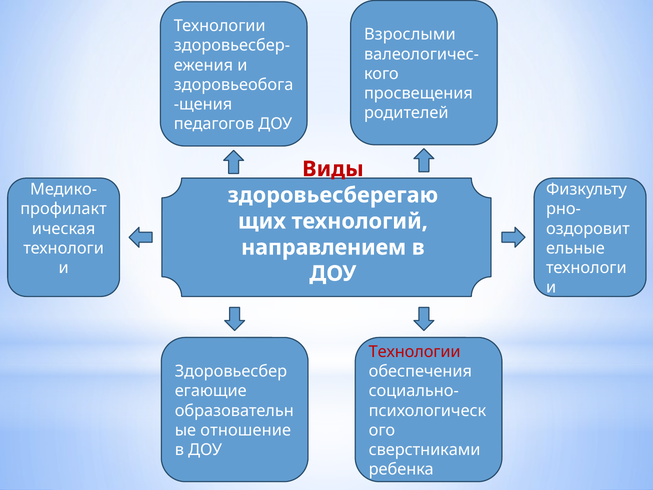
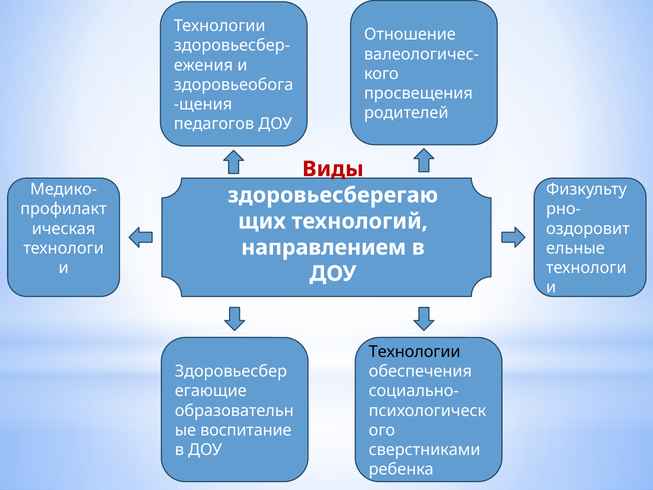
Взрослыми: Взрослыми -> Отношение (410, 35)
Технологии colour: red -> black (415, 352)
отношение: отношение -> воспитание (246, 430)
